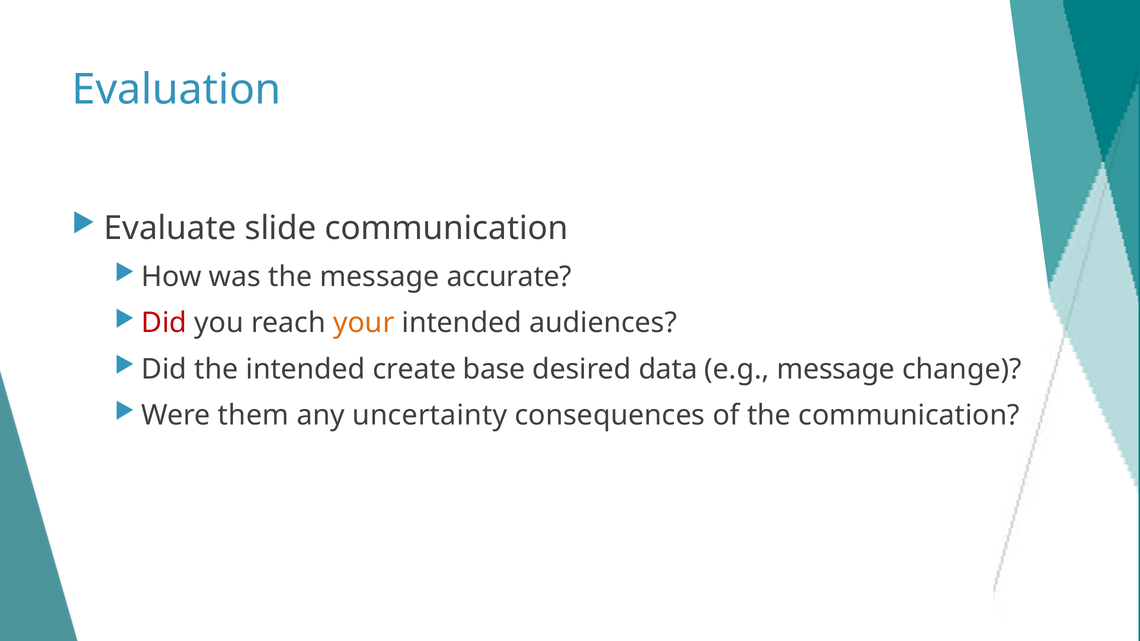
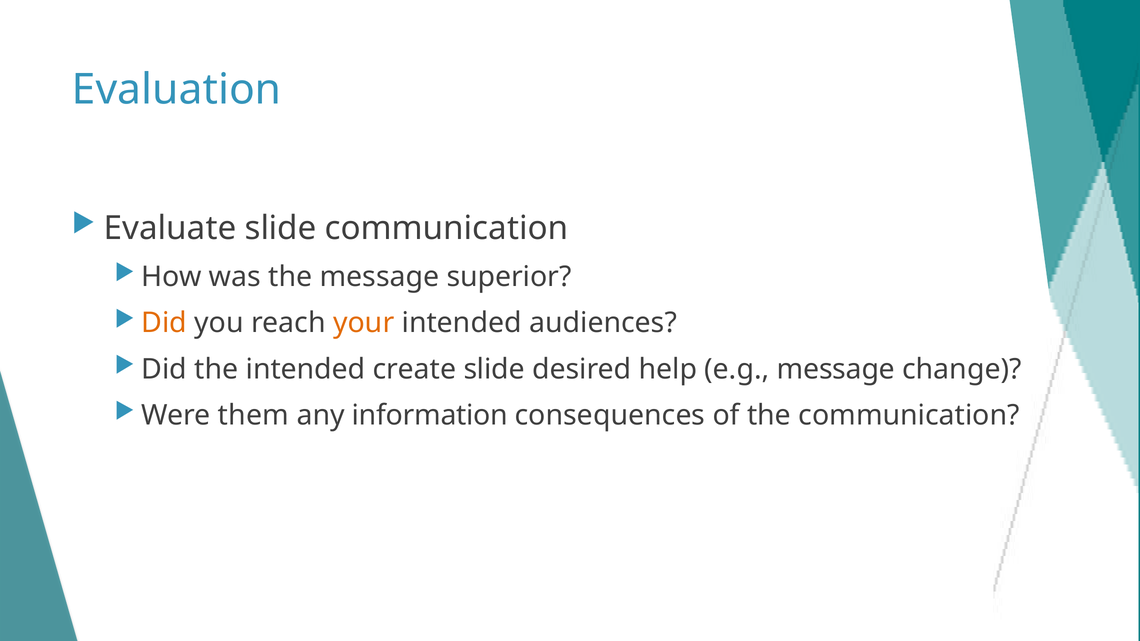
accurate: accurate -> superior (509, 277)
Did colour: red -> orange (164, 323)
create base: base -> slide (494, 369)
data: data -> help (668, 369)
uncertainty: uncertainty -> information (430, 415)
